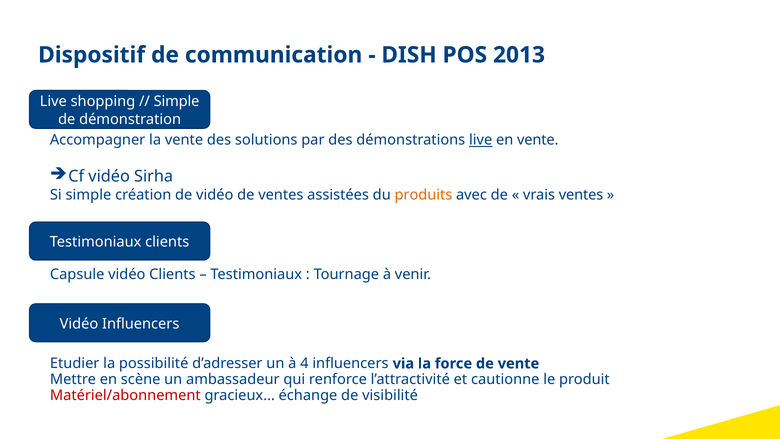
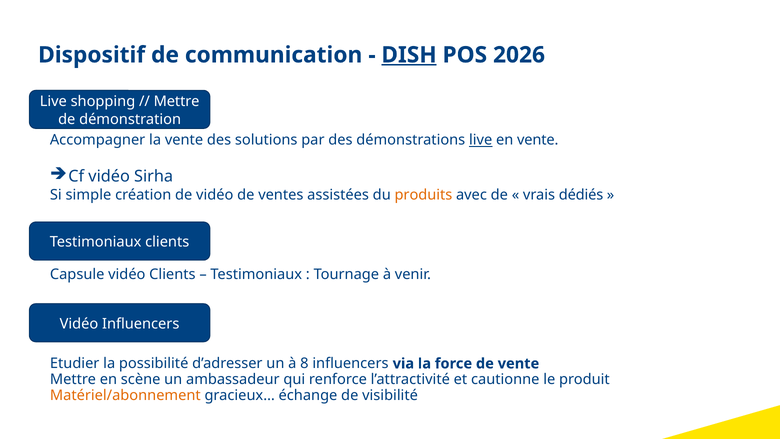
DISH underline: none -> present (409, 55)
2013: 2013 -> 2026 (519, 55)
Simple: Simple -> Mettre (177, 102)
vrais ventes: ventes -> dédiés (581, 195)
4: 4 -> 8 (304, 363)
Matériel/abonnement colour: red -> orange (125, 395)
